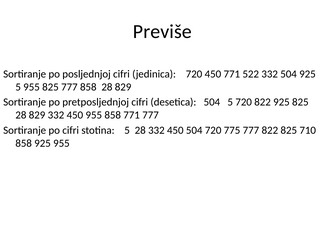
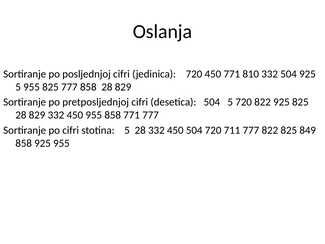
Previše: Previše -> Oslanja (162, 31)
522: 522 -> 810 (251, 74)
775: 775 -> 711 (232, 130)
710: 710 -> 849 (308, 130)
